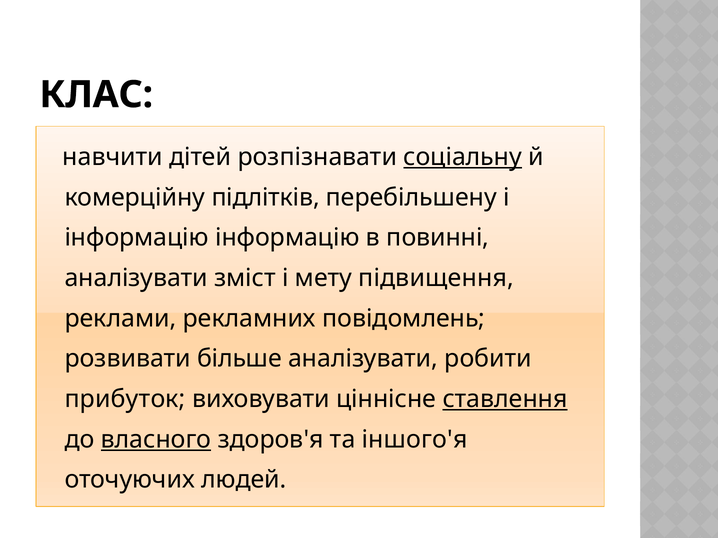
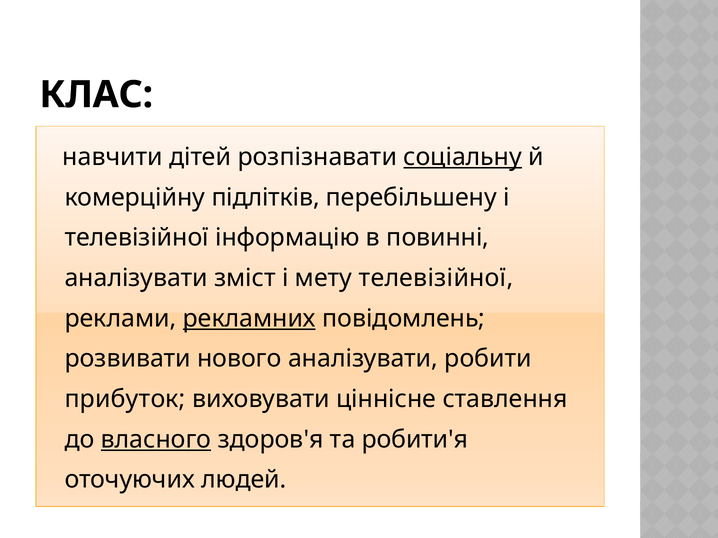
інформацію: інформацію -> телевізійної (137, 238)
мету підвищення: підвищення -> телевізійної (436, 278)
рекламних underline: none -> present (249, 319)
більше: більше -> нового (239, 359)
ставлення underline: present -> none (505, 399)
іншого'я: іншого'я -> робити'я (415, 440)
